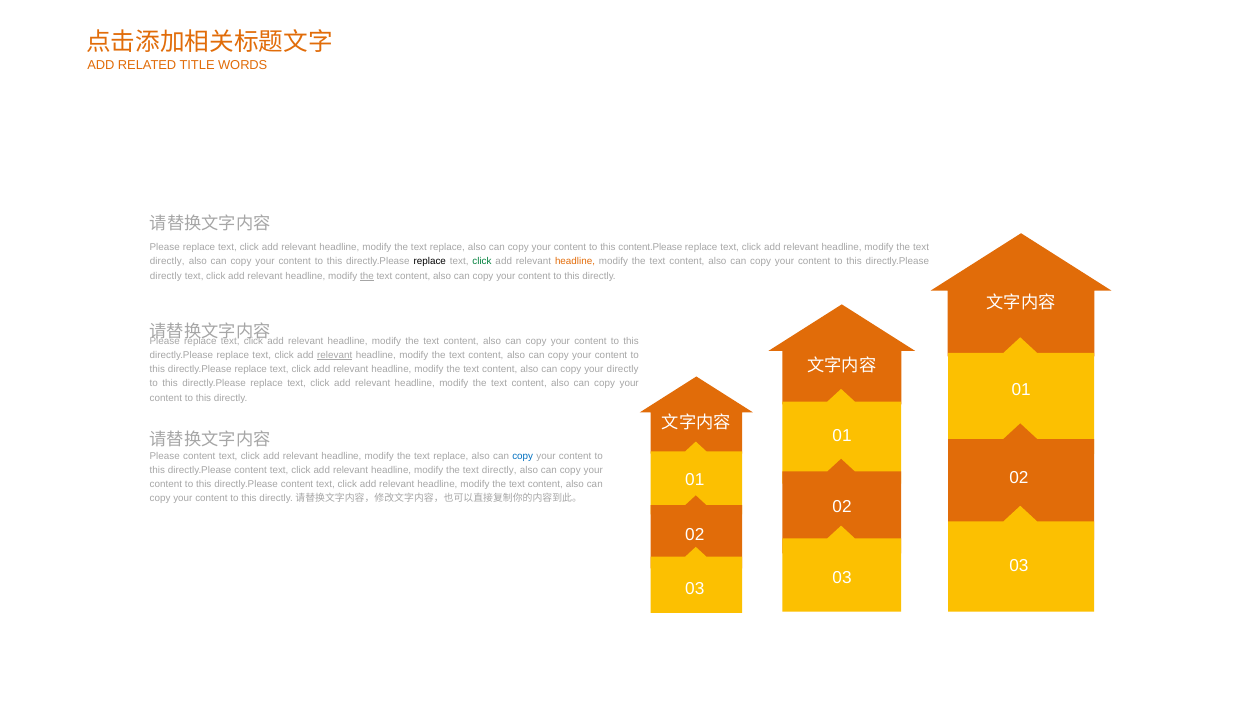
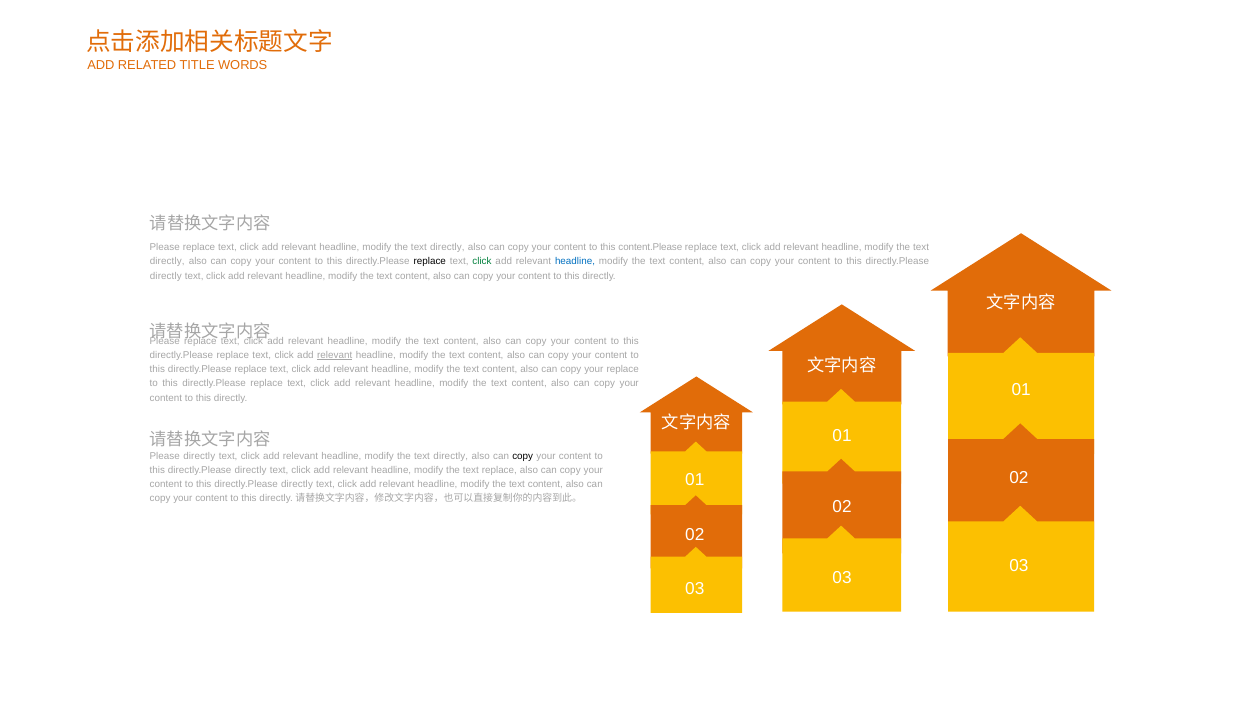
replace: replace -> directly (447, 247)
headline colour: orange -> blue (575, 261)
the underline: present -> none (367, 276)
your directly: directly -> replace (623, 369)
Please content: content -> directly (199, 456)
replace: replace -> directly (451, 456)
copy colour: blue -> black (523, 456)
content: content -> directly (251, 470)
directly: directly -> replace (499, 470)
content: content -> directly (297, 484)
